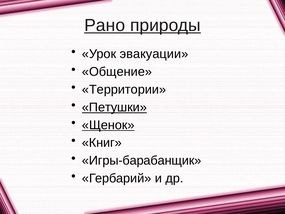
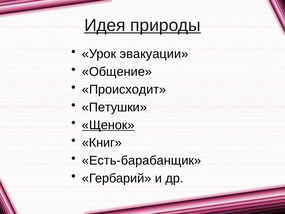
Рано: Рано -> Идея (105, 25)
Территории: Территории -> Происходит (124, 89)
Петушки underline: present -> none (114, 107)
Игры-барабанщик: Игры-барабанщик -> Есть-барабанщик (142, 160)
